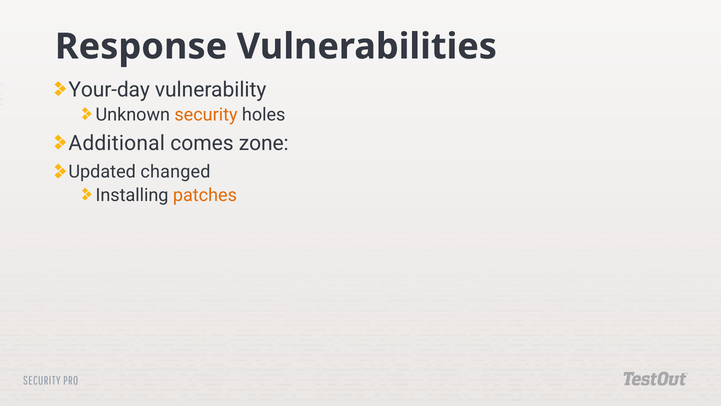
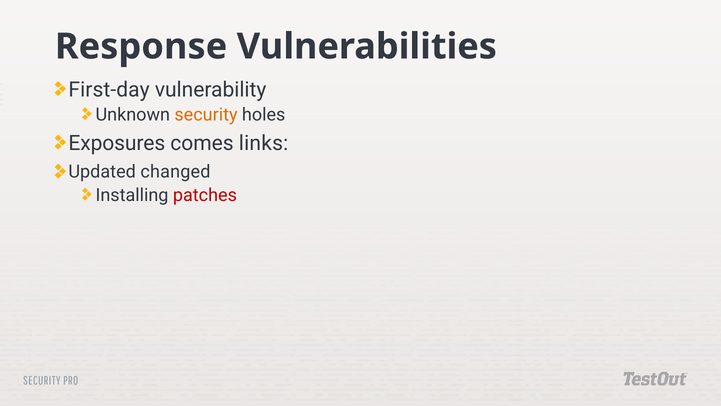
Your-day: Your-day -> First-day (109, 90)
Additional: Additional -> Exposures (117, 143)
zone: zone -> links (264, 143)
patches colour: orange -> red (205, 195)
